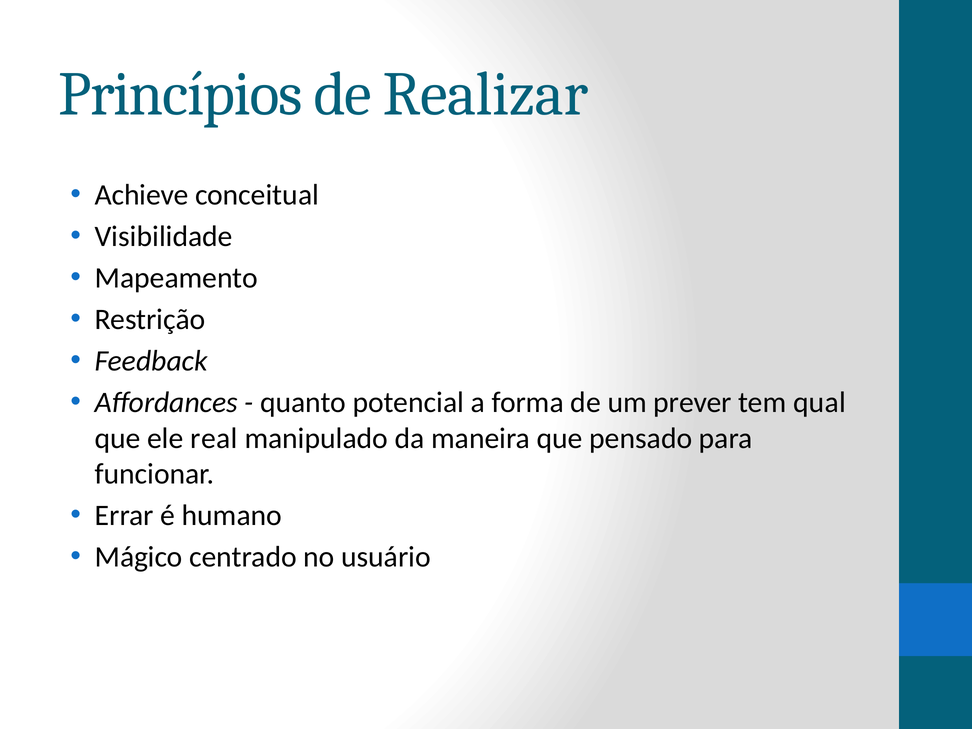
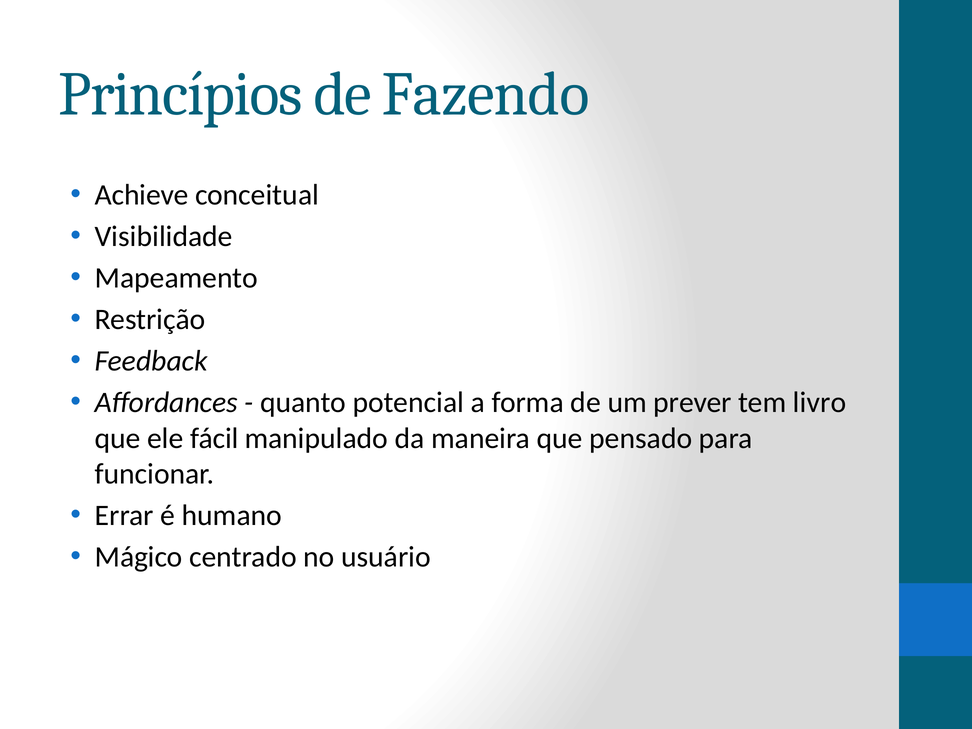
Realizar: Realizar -> Fazendo (485, 94)
qual: qual -> livro (820, 403)
real: real -> fácil (214, 438)
